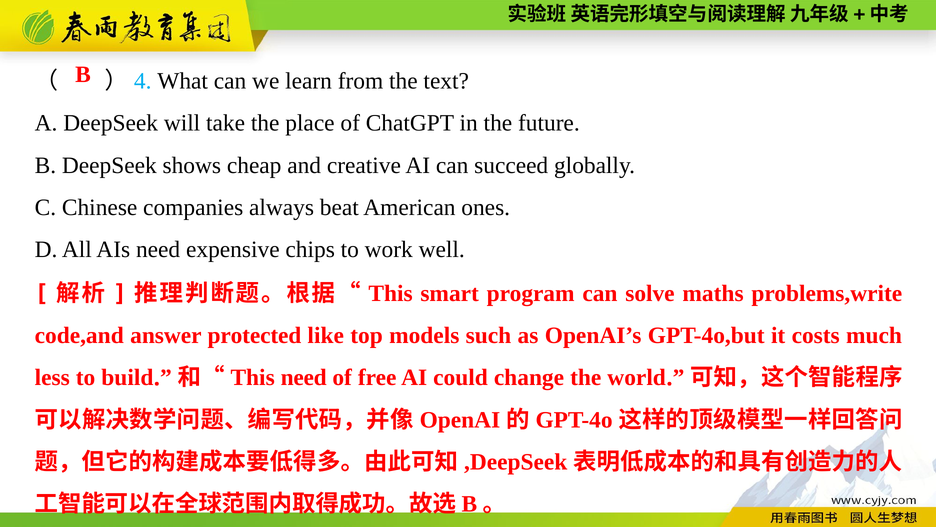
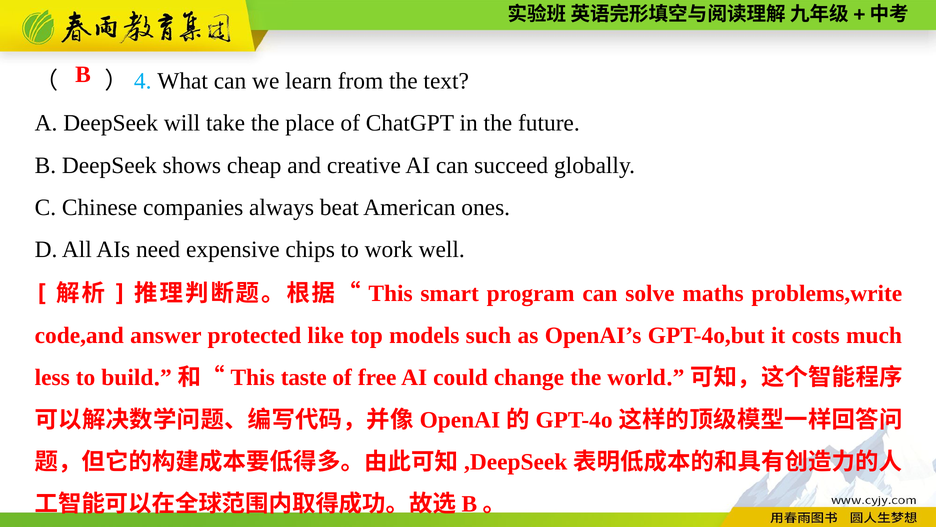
need: need -> taste (304, 377)
